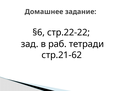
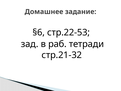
стр.22-22: стр.22-22 -> стр.22-53 (69, 32)
стр.21-62: стр.21-62 -> стр.21-32 (62, 55)
